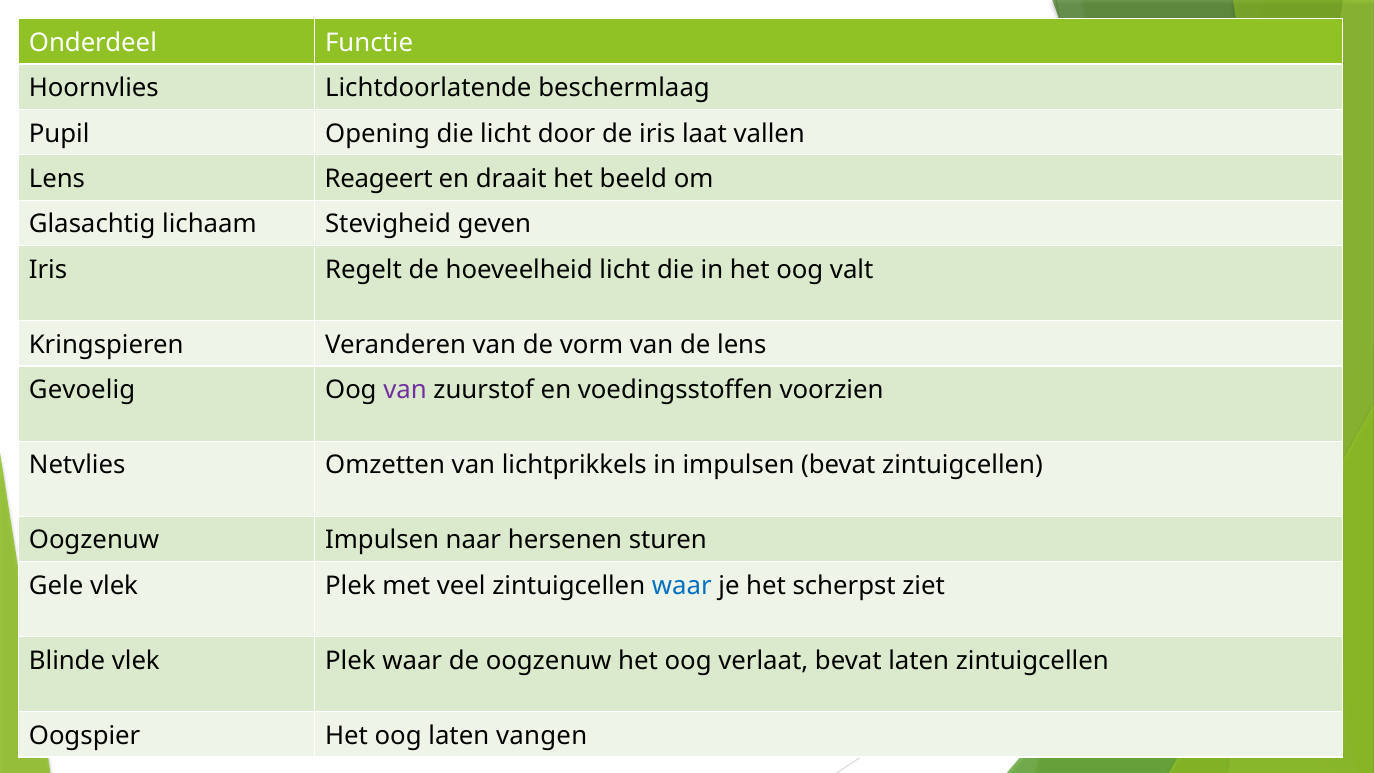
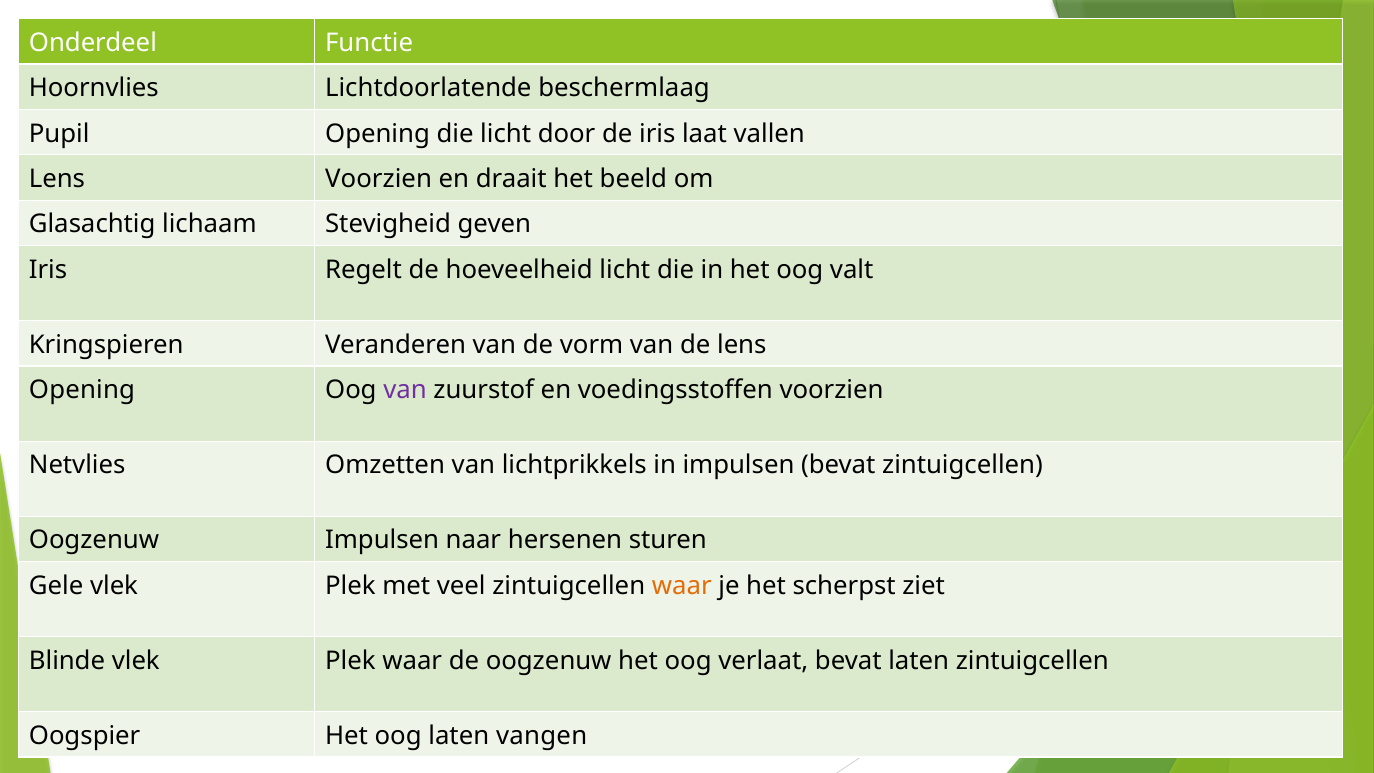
Lens Reageert: Reageert -> Voorzien (379, 179)
Gevoelig: Gevoelig -> Opening (82, 390)
waar colour: blue -> orange (682, 586)
